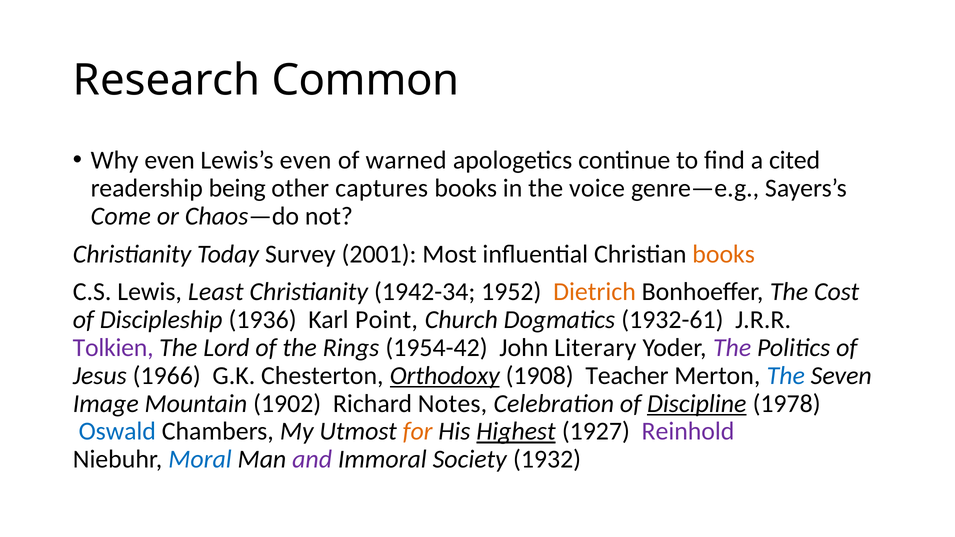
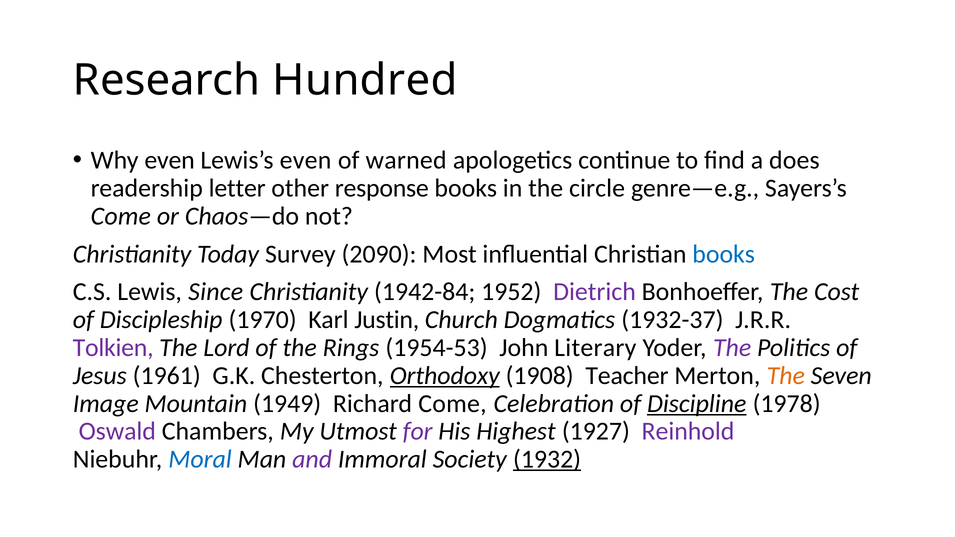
Common: Common -> Hundred (365, 80)
cited: cited -> does (794, 160)
being: being -> letter (237, 188)
captures: captures -> response (382, 188)
voice: voice -> circle (597, 188)
2001: 2001 -> 2090 (379, 254)
books colour: orange -> blue (724, 254)
Least: Least -> Since (216, 292)
1942-34: 1942-34 -> 1942-84 (425, 292)
Dietrich colour: orange -> purple (594, 292)
1936: 1936 -> 1970 (263, 320)
Point: Point -> Justin (387, 320)
1932-61: 1932-61 -> 1932-37 (672, 320)
1954-42: 1954-42 -> 1954-53 (437, 348)
1966: 1966 -> 1961 (167, 376)
The colour: blue -> orange (786, 376)
1902: 1902 -> 1949 (287, 404)
Richard Notes: Notes -> Come (452, 404)
Oswald colour: blue -> purple (117, 432)
for colour: orange -> purple (418, 432)
Highest underline: present -> none (516, 432)
1932 underline: none -> present (547, 459)
